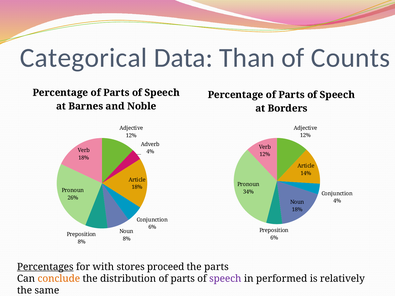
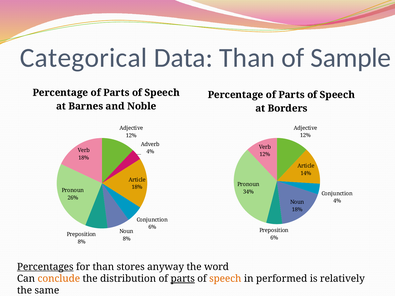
Counts: Counts -> Sample (351, 58)
for with: with -> than (103, 267)
proceed: proceed -> anyway (166, 267)
the parts: parts -> word (216, 267)
parts underline: none -> present (183, 279)
speech colour: purple -> orange (225, 279)
